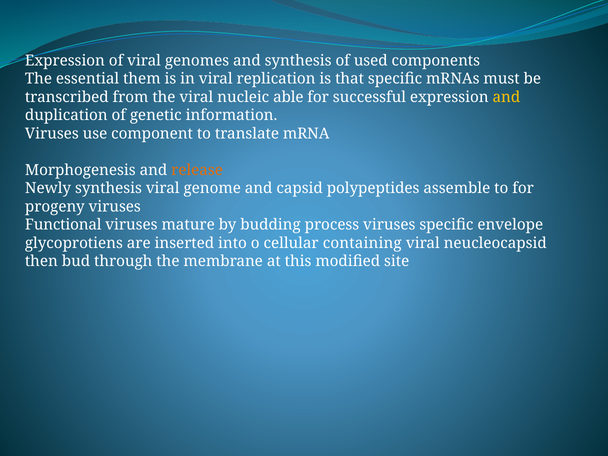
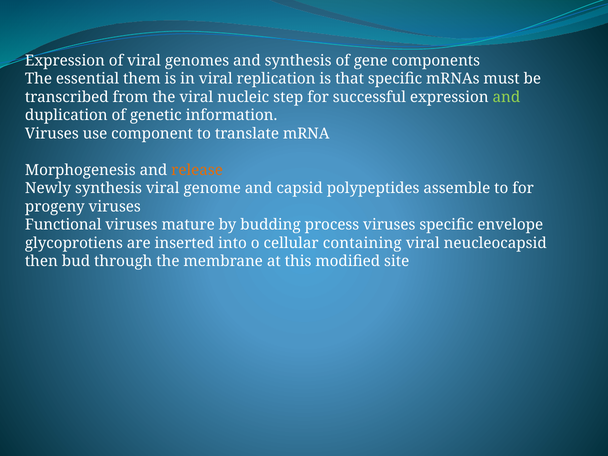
used: used -> gene (371, 61)
able: able -> step (288, 97)
and colour: yellow -> light green (506, 97)
